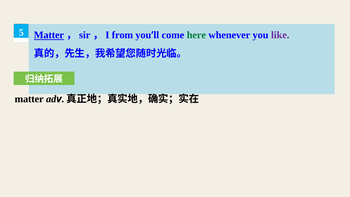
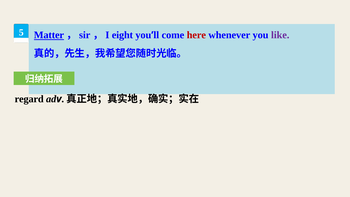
from: from -> eight (122, 35)
here colour: green -> red (196, 35)
matter: matter -> regard (29, 99)
